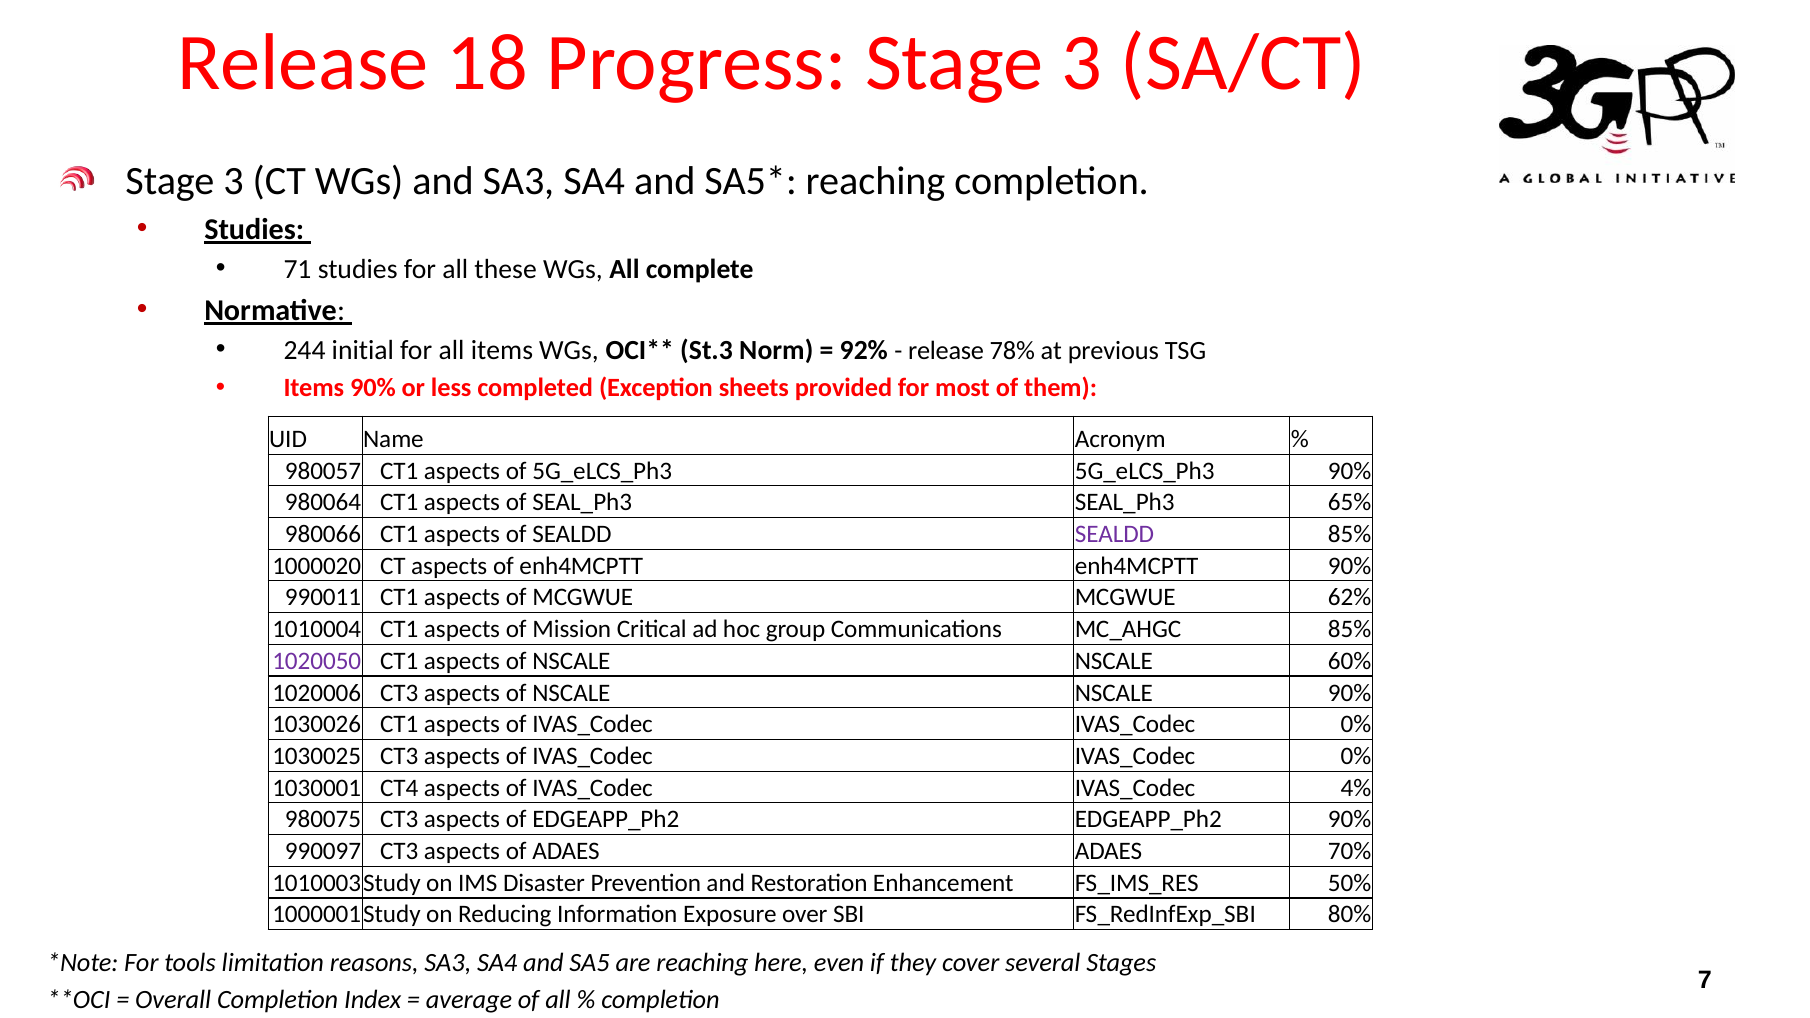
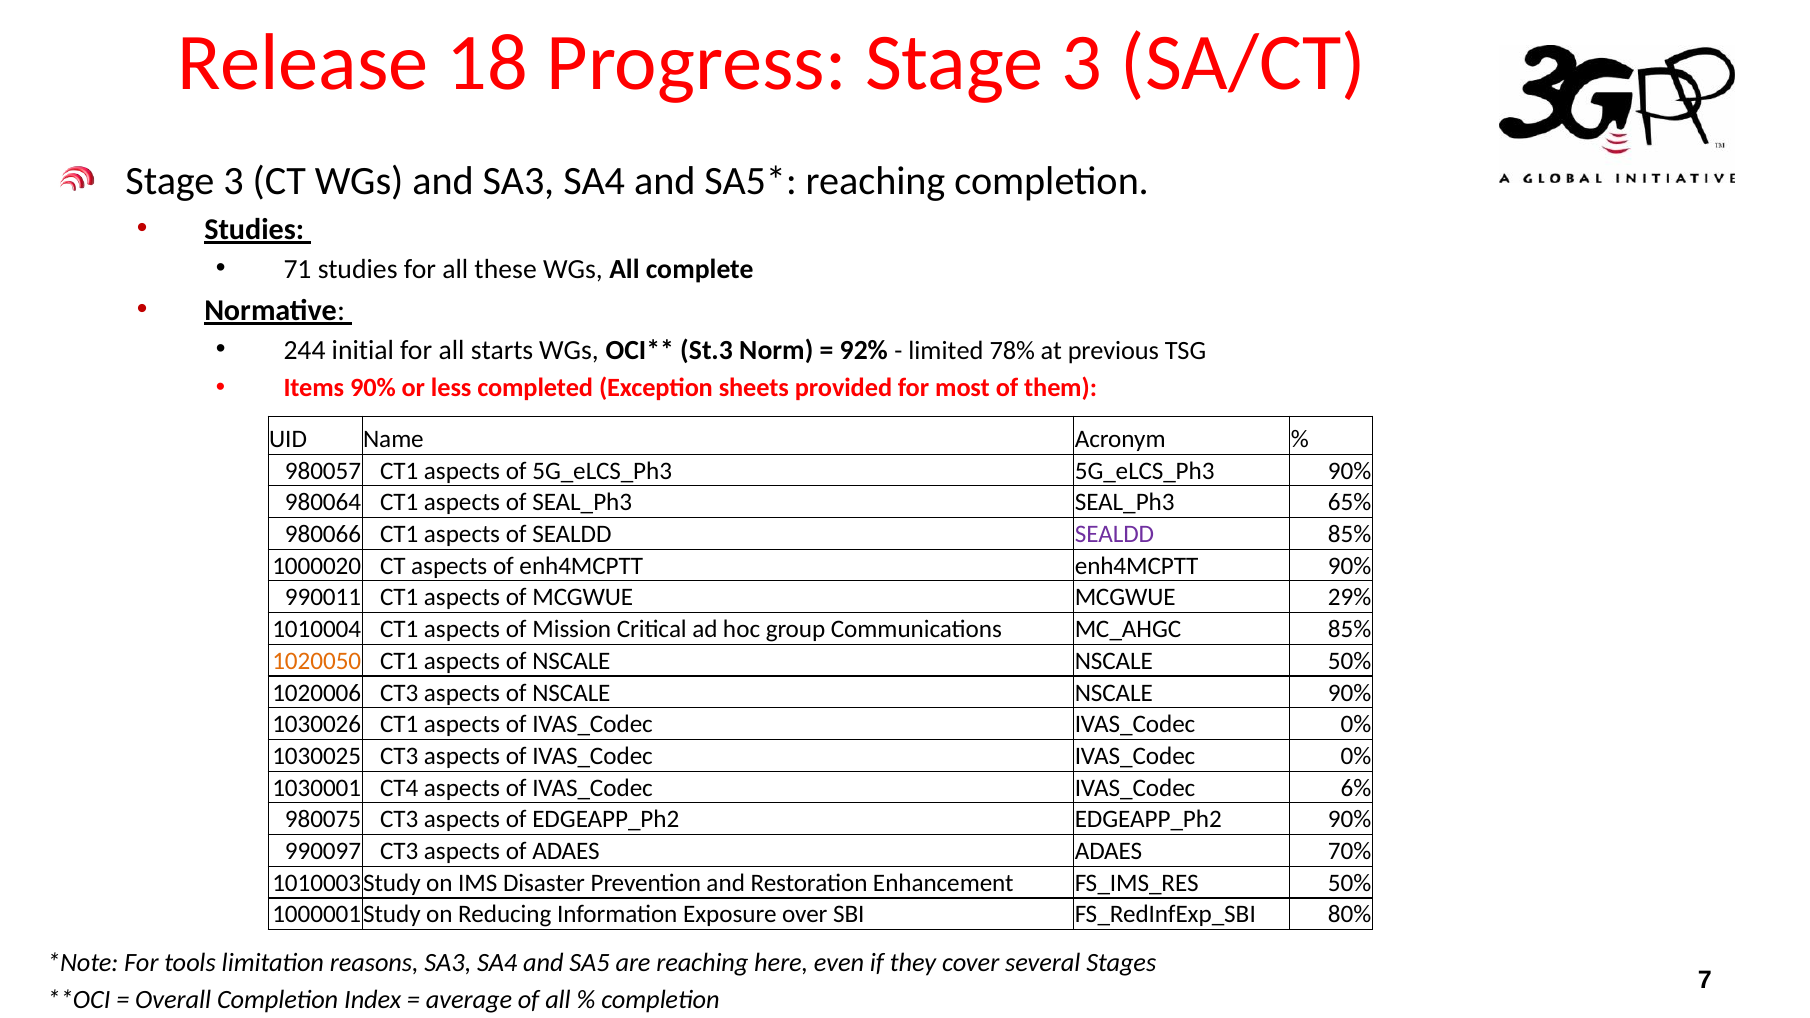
all items: items -> starts (502, 350)
release: release -> limited (946, 351)
62%: 62% -> 29% (1350, 598)
1020050 colour: purple -> orange (317, 661)
NSCALE 60%: 60% -> 50% (1350, 661)
4%: 4% -> 6% (1356, 788)
